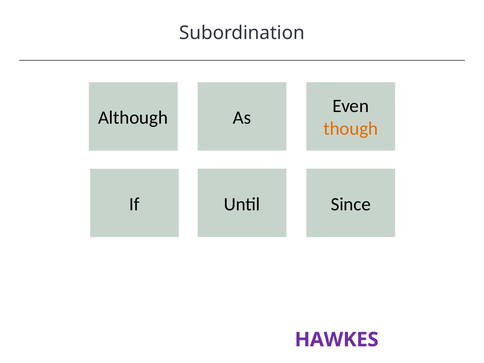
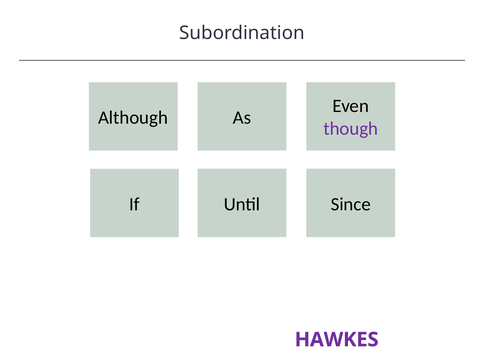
though colour: orange -> purple (351, 129)
